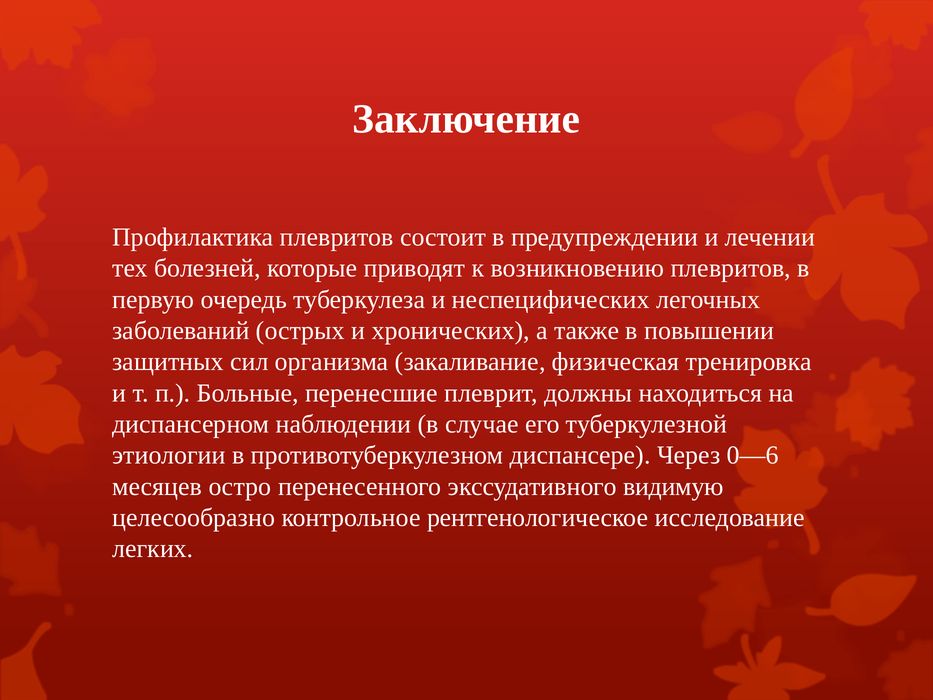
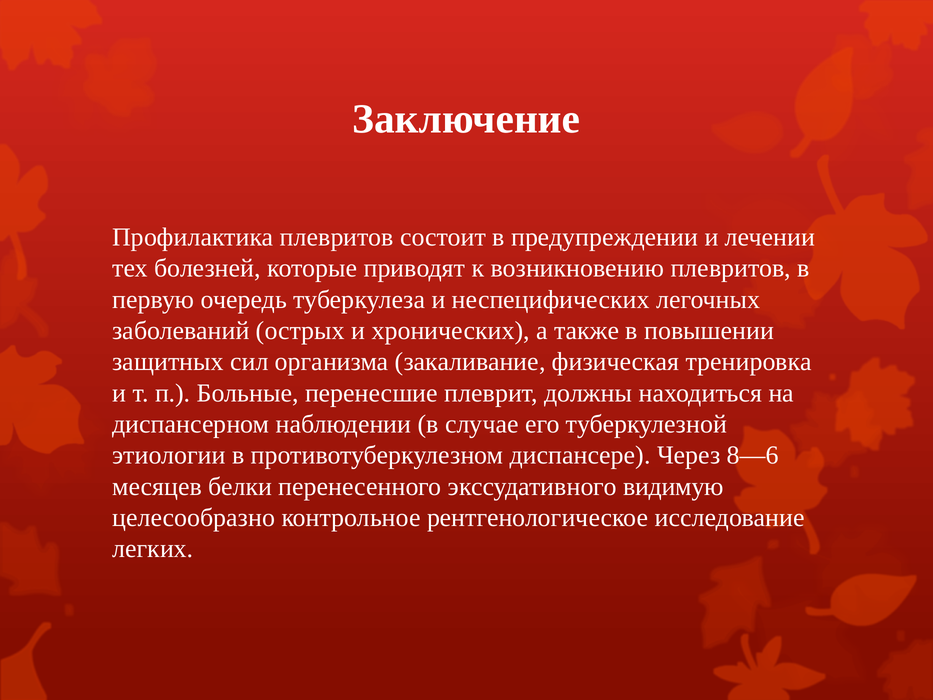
0—6: 0—6 -> 8—6 (753, 455)
остро: остро -> белки (240, 486)
